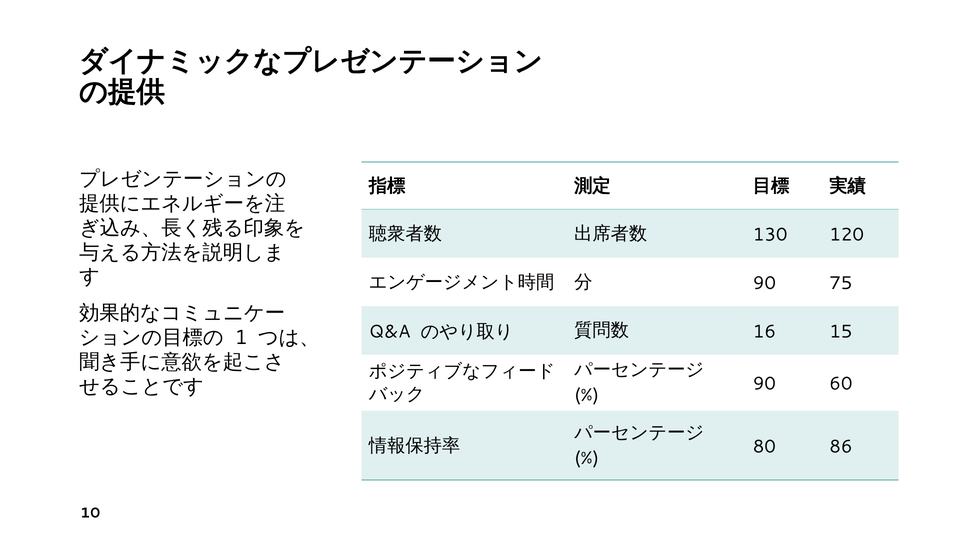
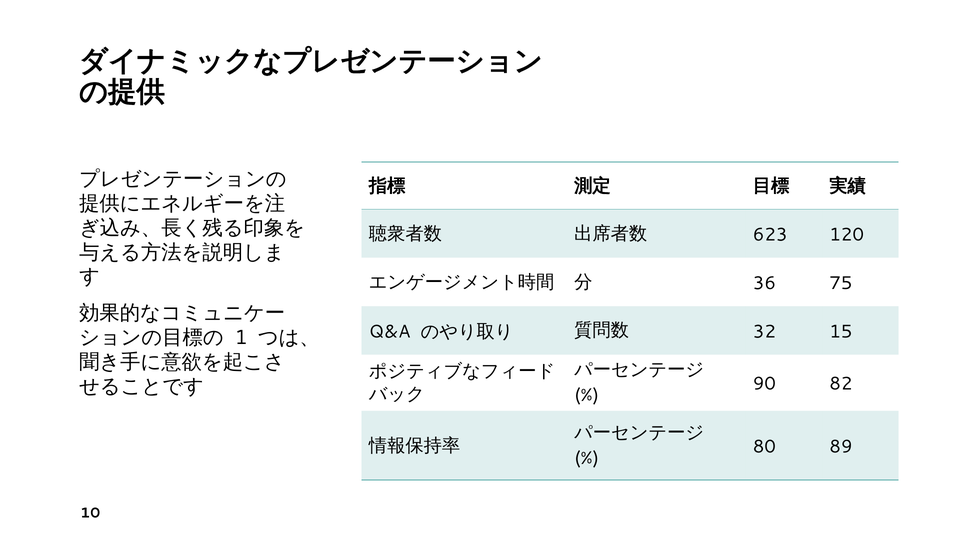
130: 130 -> 623 (770, 234)
90: 90 -> 36 (764, 283)
16: 16 -> 32 (764, 331)
60: 60 -> 82 (841, 384)
86: 86 -> 89 (841, 446)
